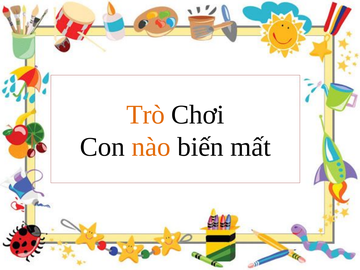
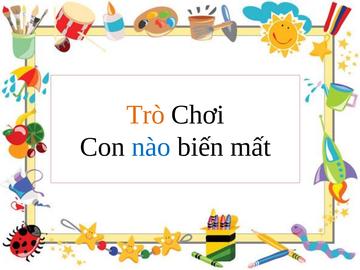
nào colour: orange -> blue (151, 147)
